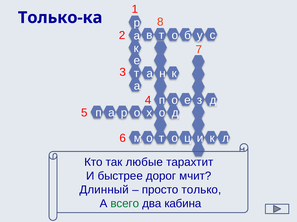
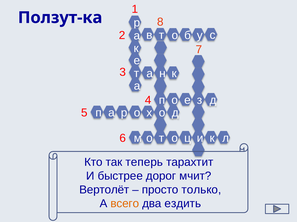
Только-ка: Только-ка -> Ползут-ка (60, 18)
любые: любые -> теперь (144, 163)
Длинный: Длинный -> Вертолёт (104, 190)
всего colour: green -> orange (125, 204)
кабина: кабина -> ездить (183, 204)
